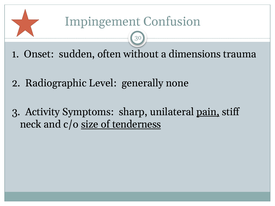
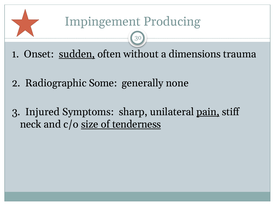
Confusion: Confusion -> Producing (172, 22)
sudden underline: none -> present (77, 54)
Level: Level -> Some (103, 83)
Activity: Activity -> Injured (42, 112)
